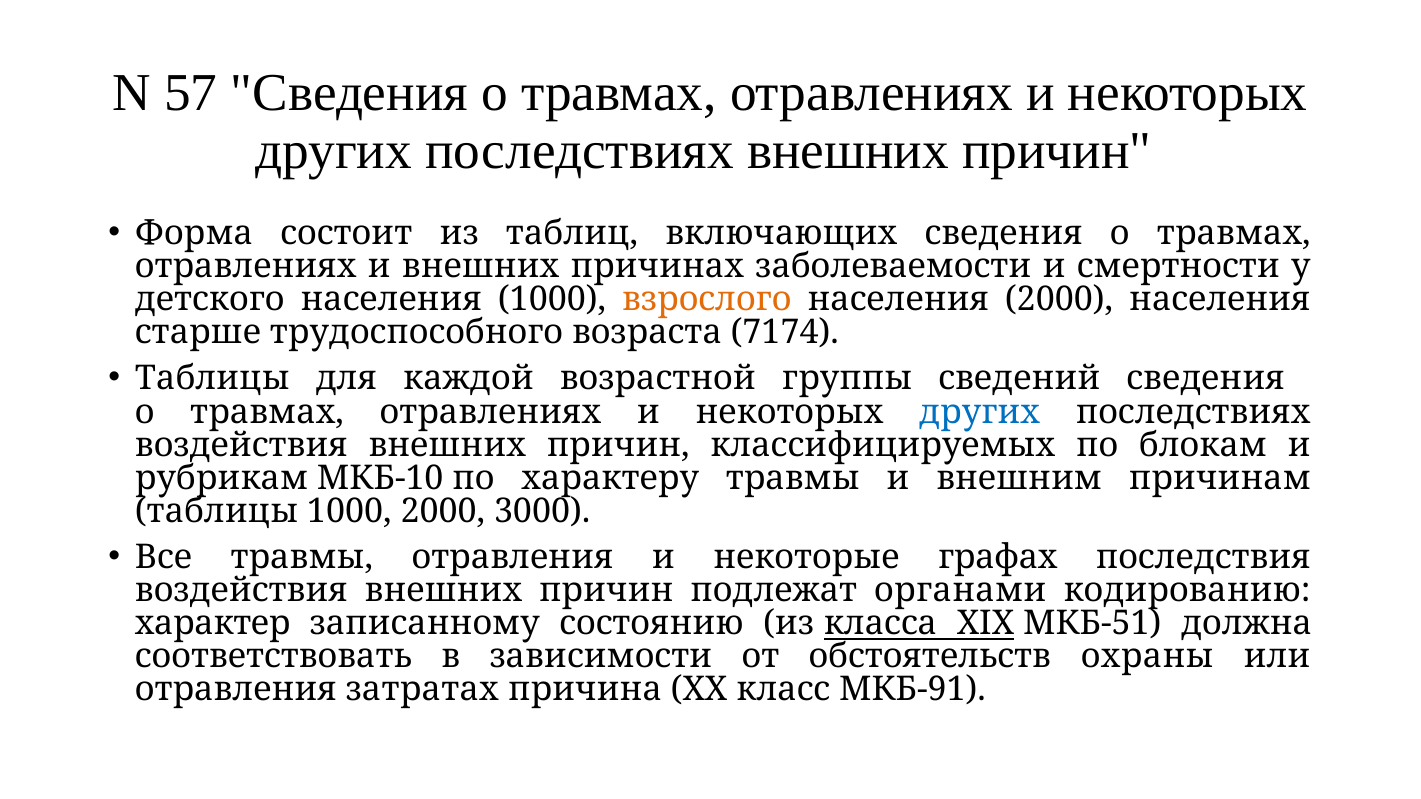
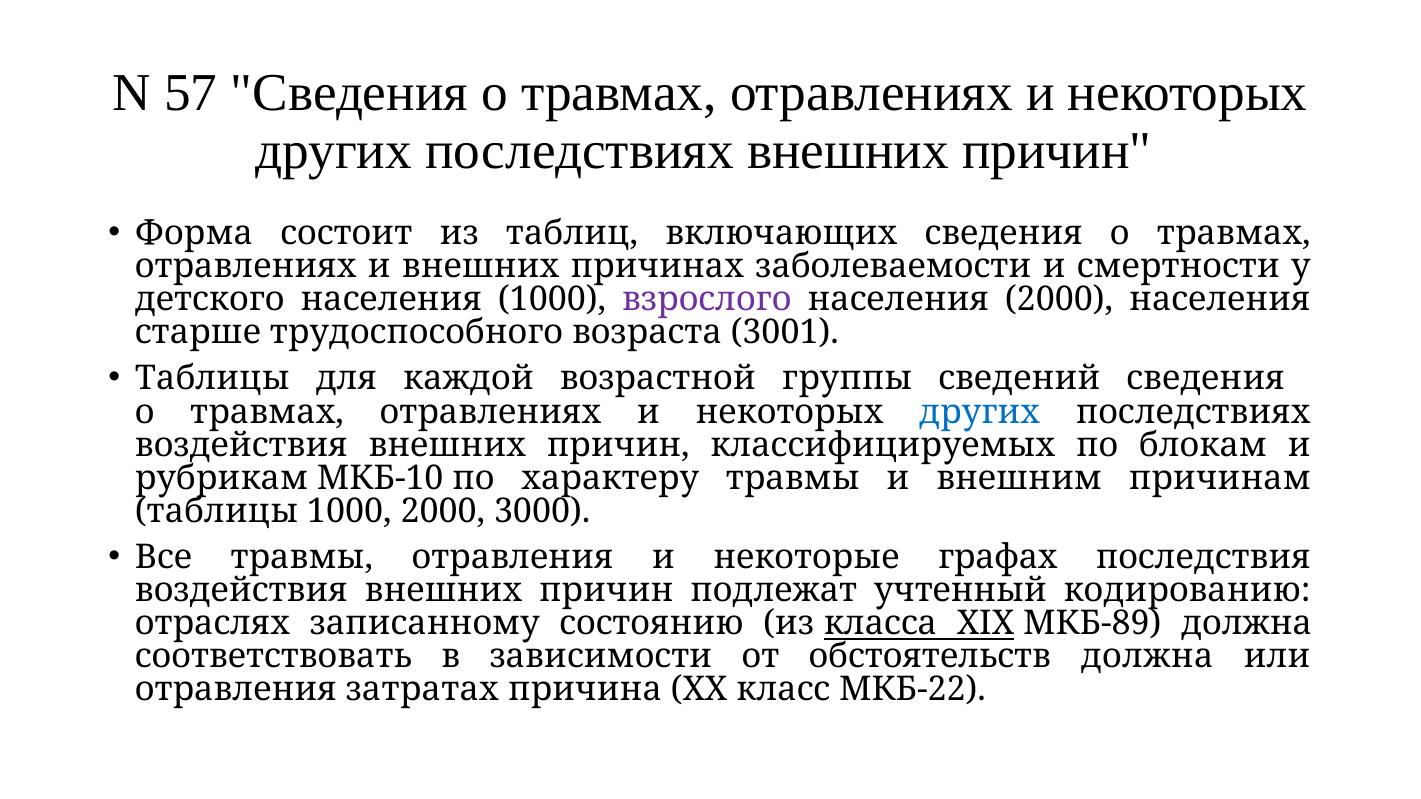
взрослого colour: orange -> purple (707, 299)
7174: 7174 -> 3001 (785, 333)
органами: органами -> учтенный (961, 591)
характер: характер -> отраслях (212, 624)
МКБ-51: МКБ-51 -> МКБ-89 (1092, 624)
обстоятельств охраны: охраны -> должна (1147, 657)
МКБ-91: МКБ-91 -> МКБ-22 (913, 690)
